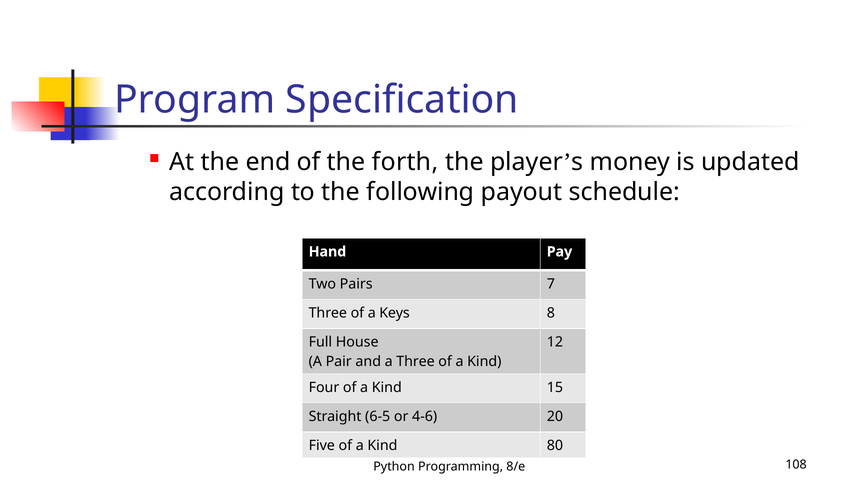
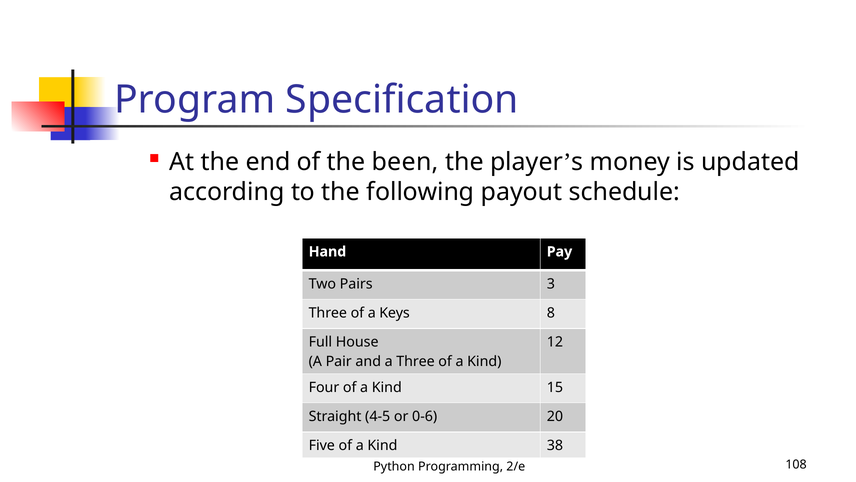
forth: forth -> been (405, 162)
7: 7 -> 3 (551, 284)
6-5: 6-5 -> 4-5 (378, 416)
4-6: 4-6 -> 0-6 (425, 416)
80: 80 -> 38 (555, 445)
8/e: 8/e -> 2/e (516, 466)
